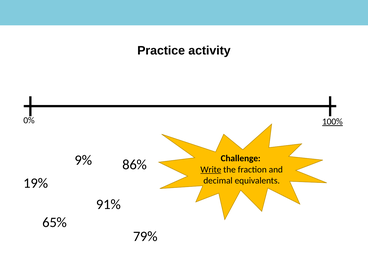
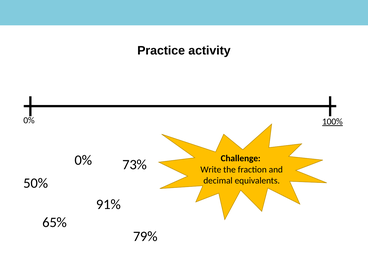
9%: 9% -> 0% (83, 160)
86%: 86% -> 73% (135, 165)
Write underline: present -> none (211, 169)
19%: 19% -> 50% (36, 183)
